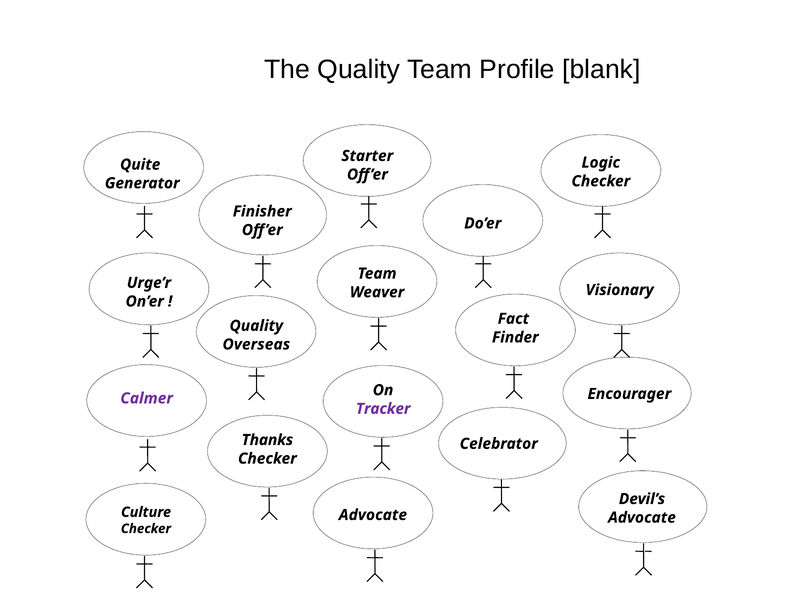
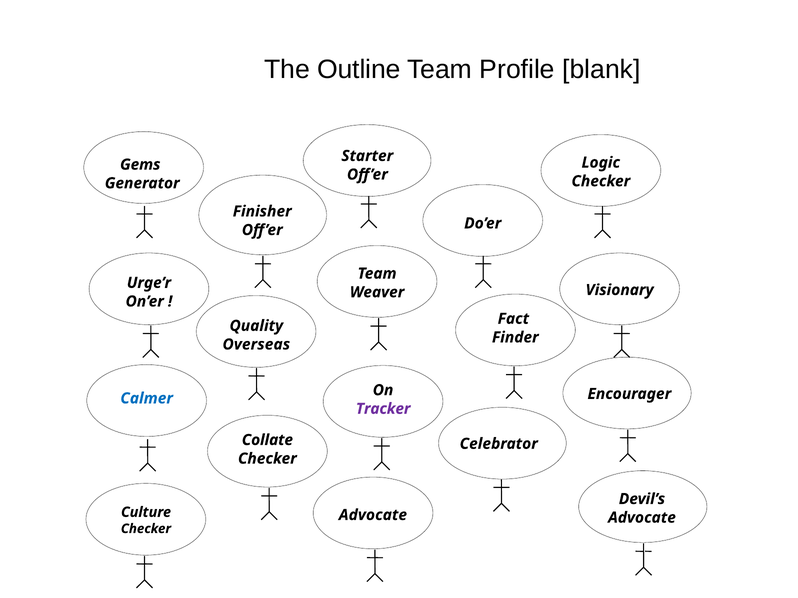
The Quality: Quality -> Outline (359, 70)
Quite: Quite -> Gems (140, 165)
Calmer colour: purple -> blue (147, 399)
Thanks: Thanks -> Collate (267, 440)
